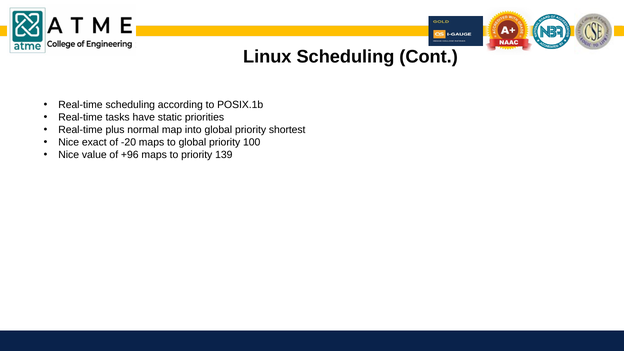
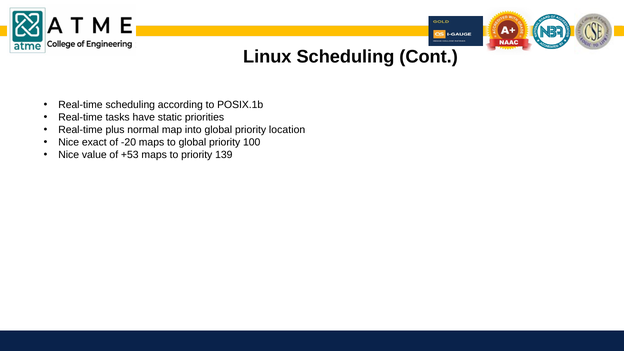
shortest: shortest -> location (287, 130)
+96: +96 -> +53 (130, 155)
